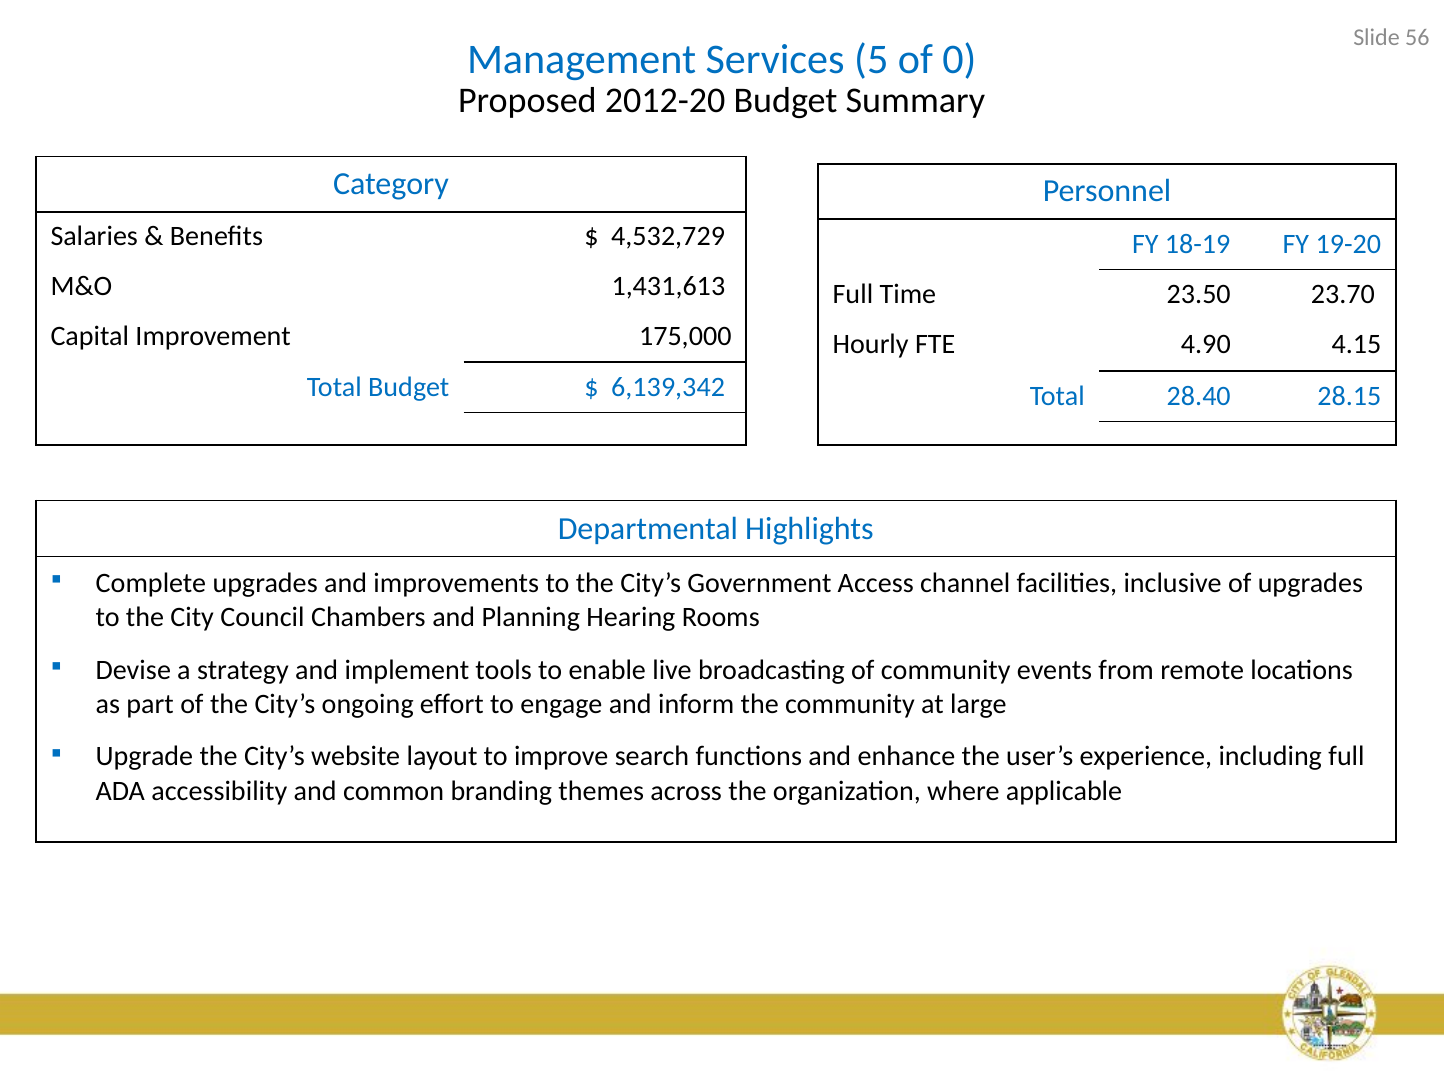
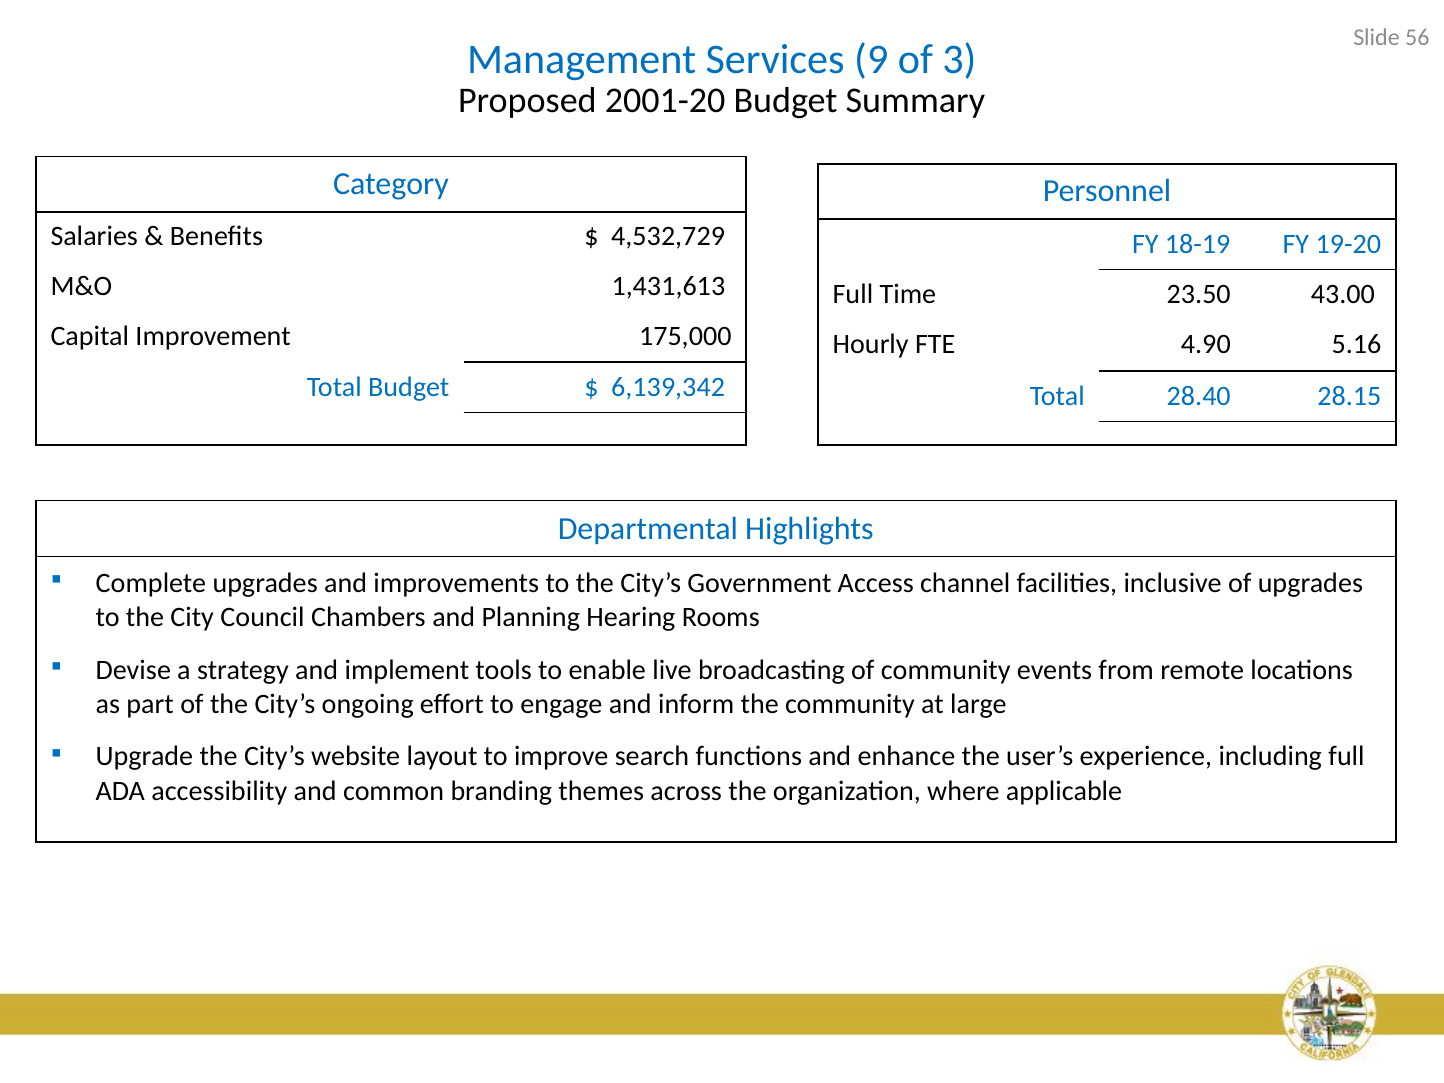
5: 5 -> 9 (871, 59)
0: 0 -> 3 (959, 59)
2012-20: 2012-20 -> 2001-20 (665, 101)
23.70: 23.70 -> 43.00 (1343, 294)
4.15: 4.15 -> 5.16 (1356, 345)
